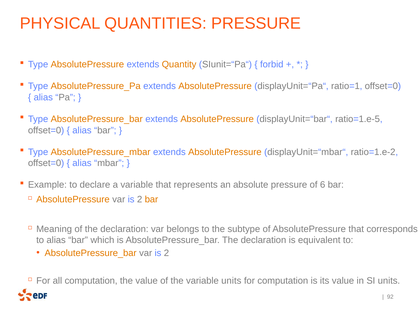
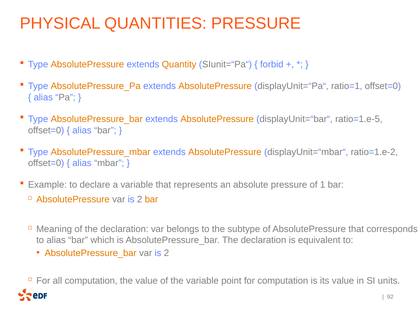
6: 6 -> 1 (323, 185)
variable units: units -> point (231, 281)
